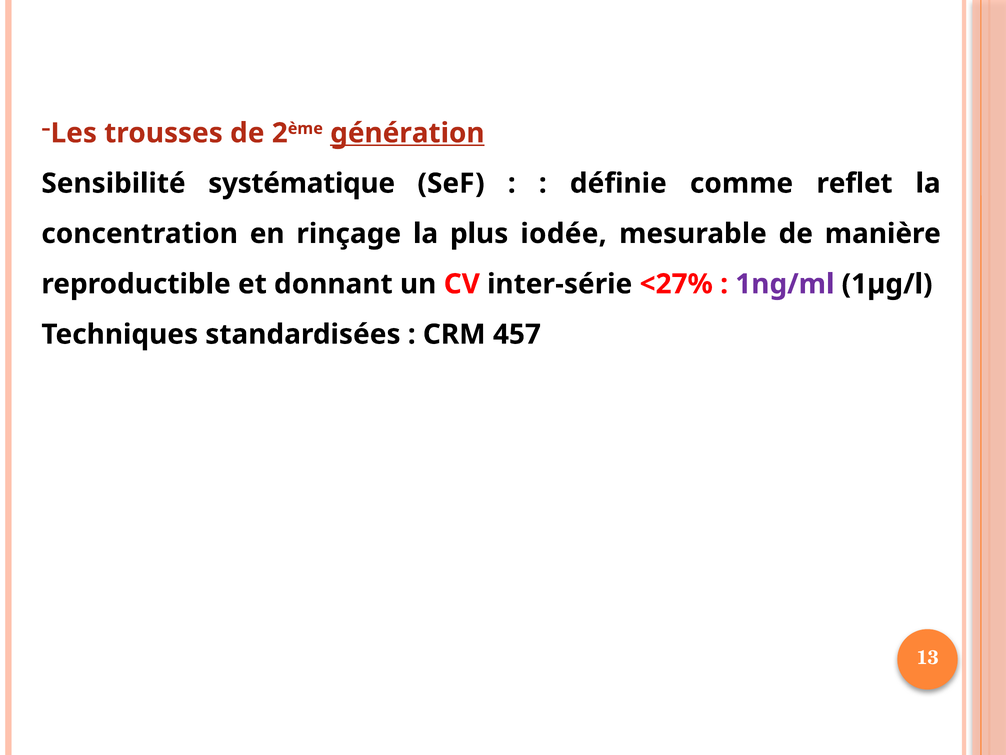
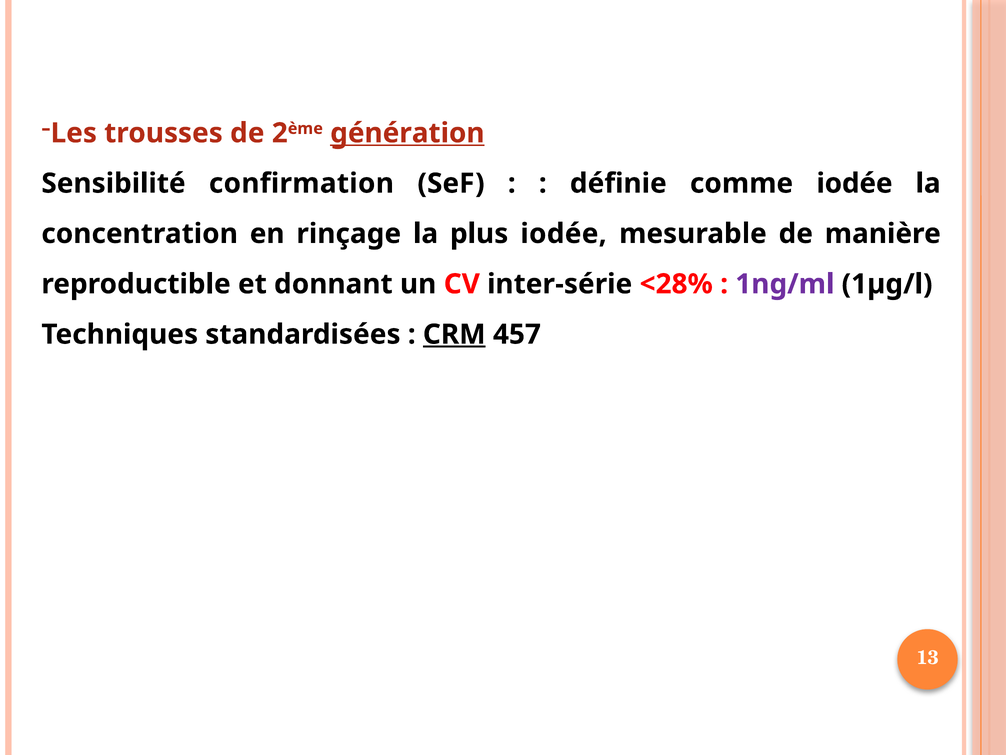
systématique: systématique -> confirmation (301, 183)
comme reflet: reflet -> iodée (855, 183)
<27%: <27% -> <28% (676, 284)
CRM underline: none -> present (454, 334)
